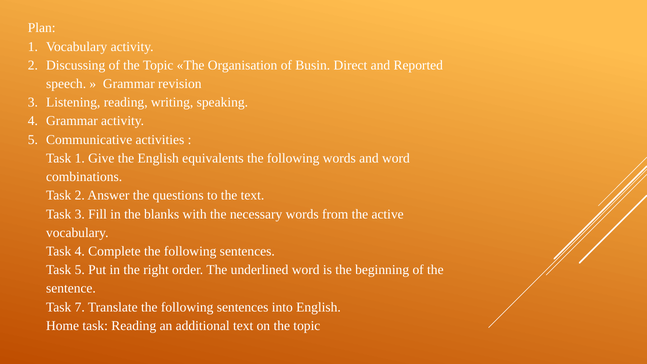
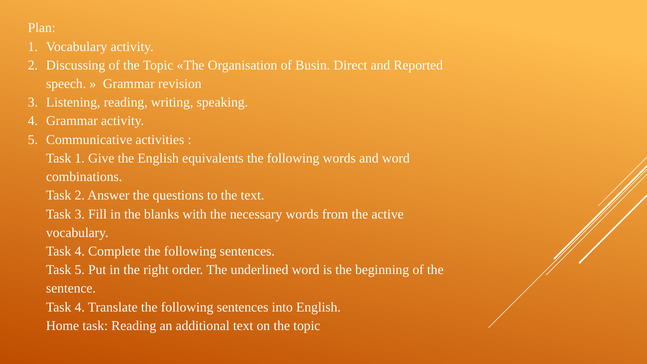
7: 7 -> 4 (80, 307)
